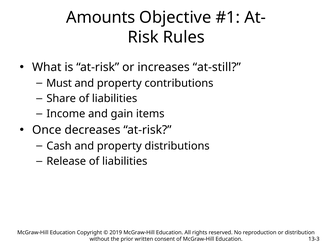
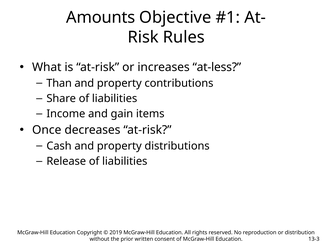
at-still: at-still -> at-less (217, 67)
Must: Must -> Than (59, 83)
